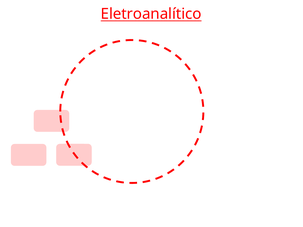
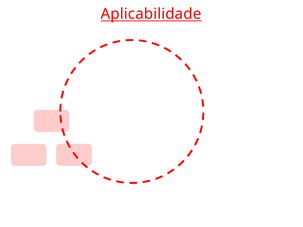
Eletroanalítico: Eletroanalítico -> Aplicabilidade (151, 14)
